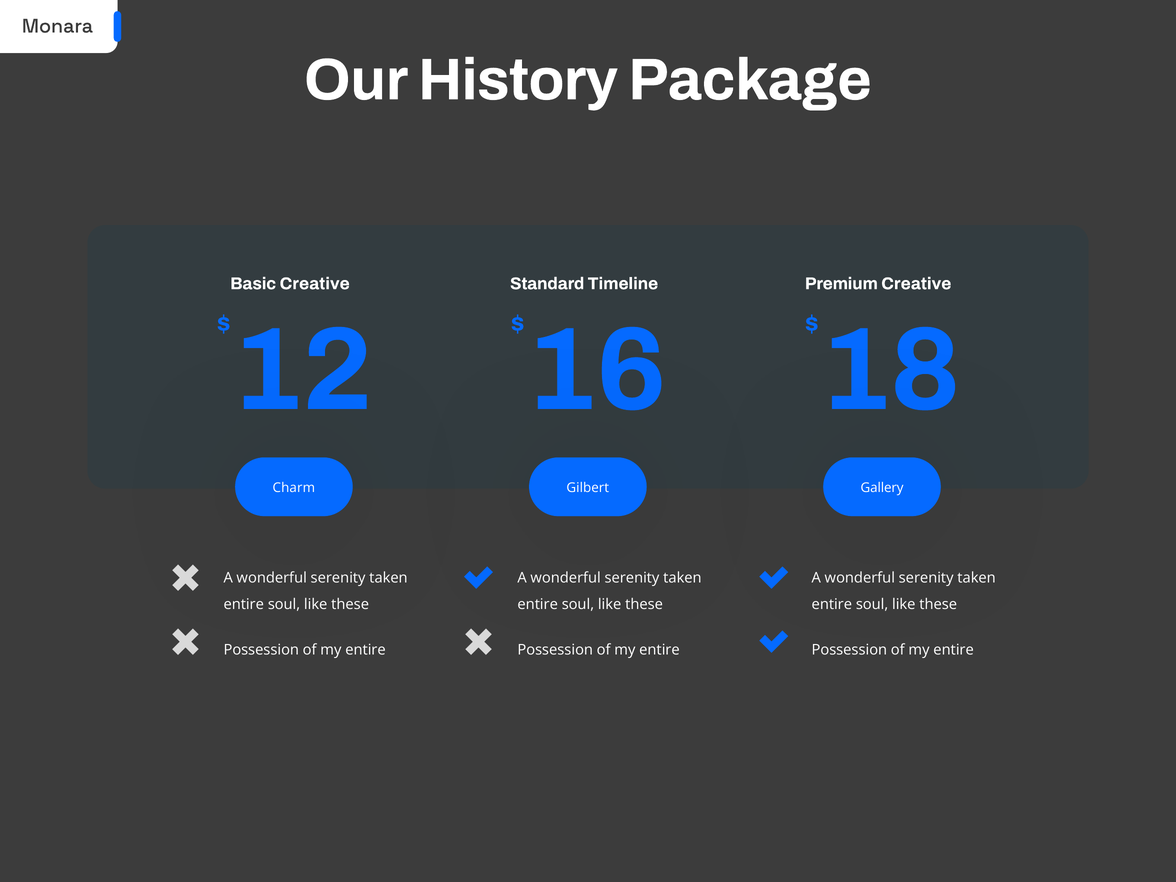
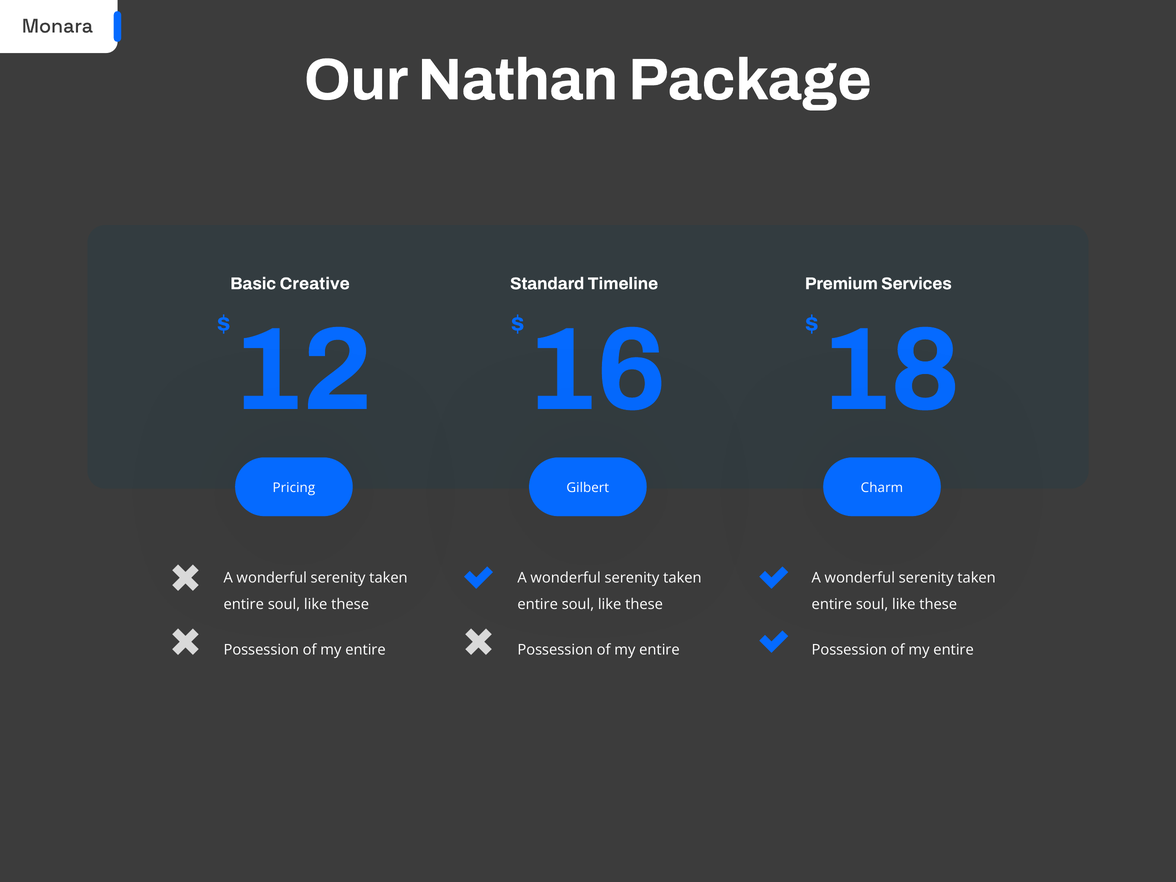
History: History -> Nathan (518, 80)
Premium Creative: Creative -> Services (916, 284)
Charm: Charm -> Pricing (294, 488)
Gallery: Gallery -> Charm (882, 488)
